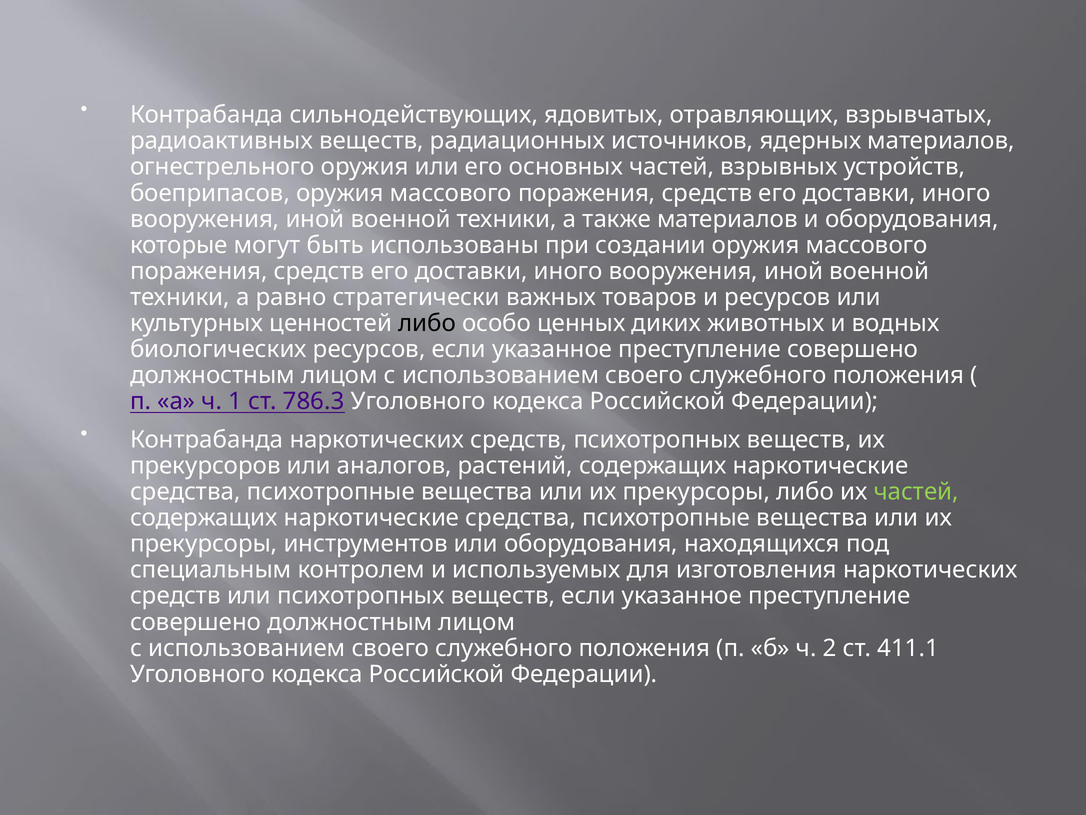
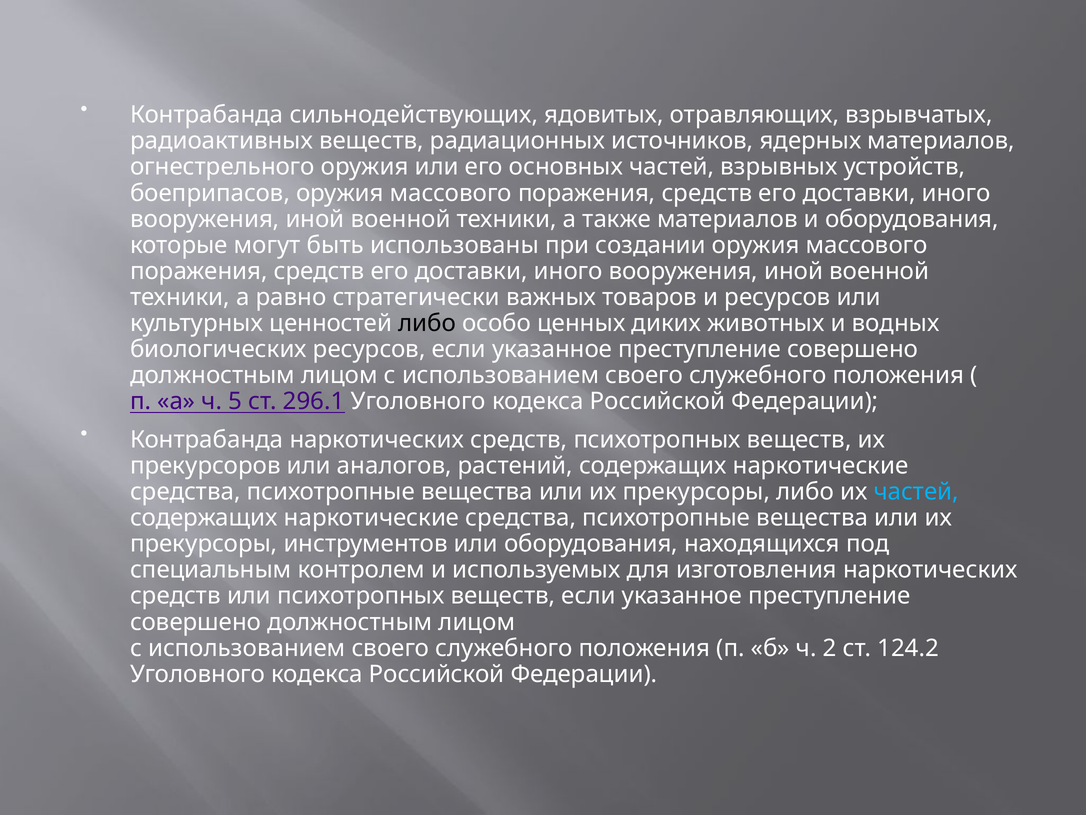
1: 1 -> 5 (235, 401)
786.3: 786.3 -> 296.1 (314, 401)
частей colour: light green -> light blue (916, 491)
411.1: 411.1 -> 124.2 (908, 648)
